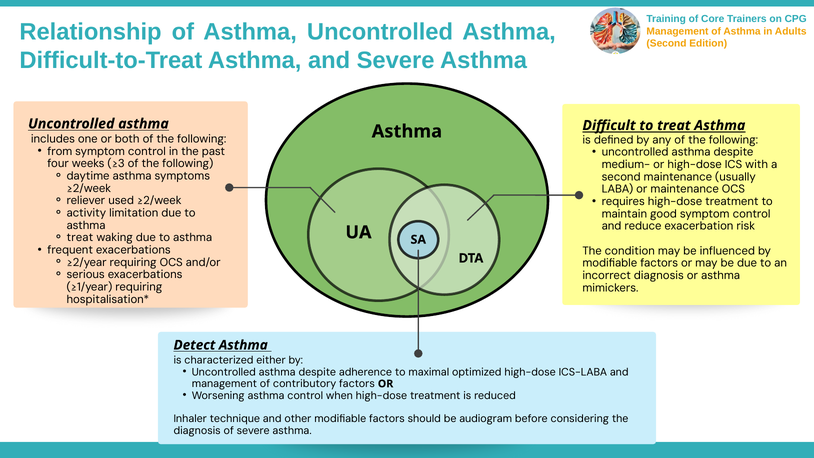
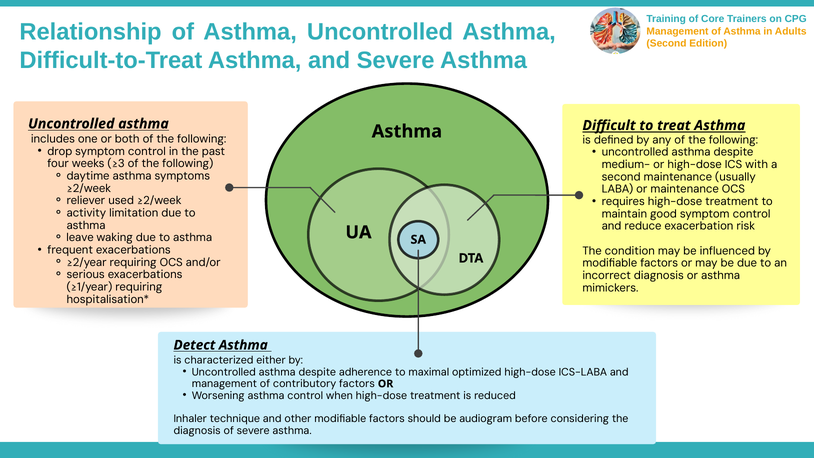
from: from -> drop (60, 151)
treat: treat -> leave (80, 238)
